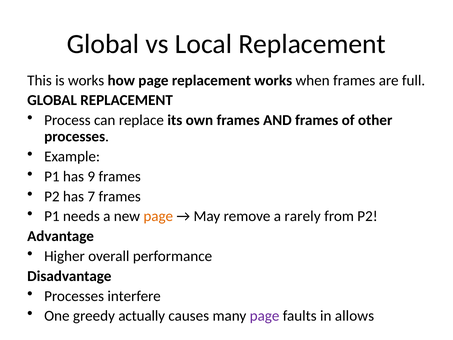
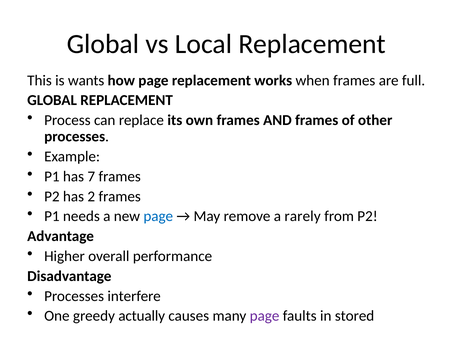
is works: works -> wants (86, 80)
9: 9 -> 7 (91, 176)
7: 7 -> 2 (91, 196)
page colour: orange -> blue (158, 216)
allows: allows -> stored (355, 316)
